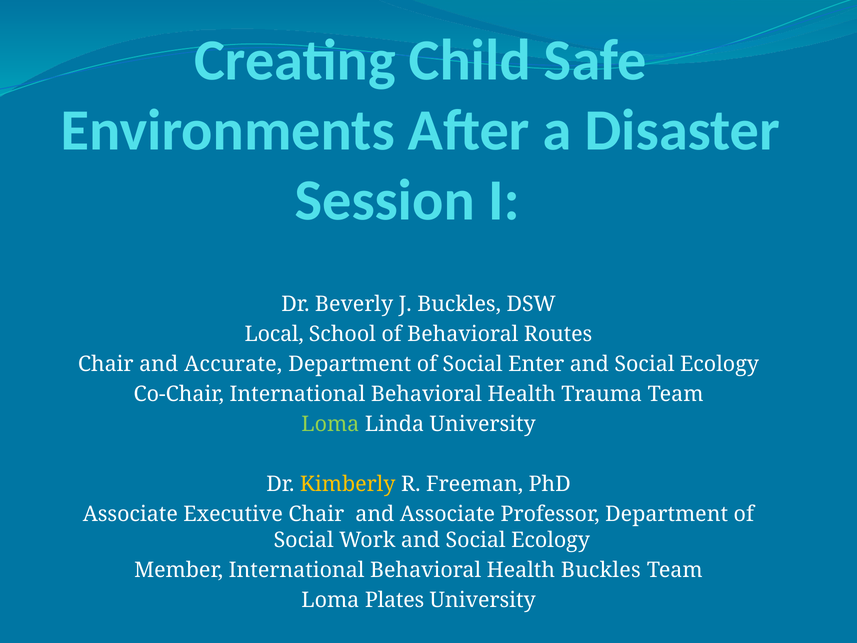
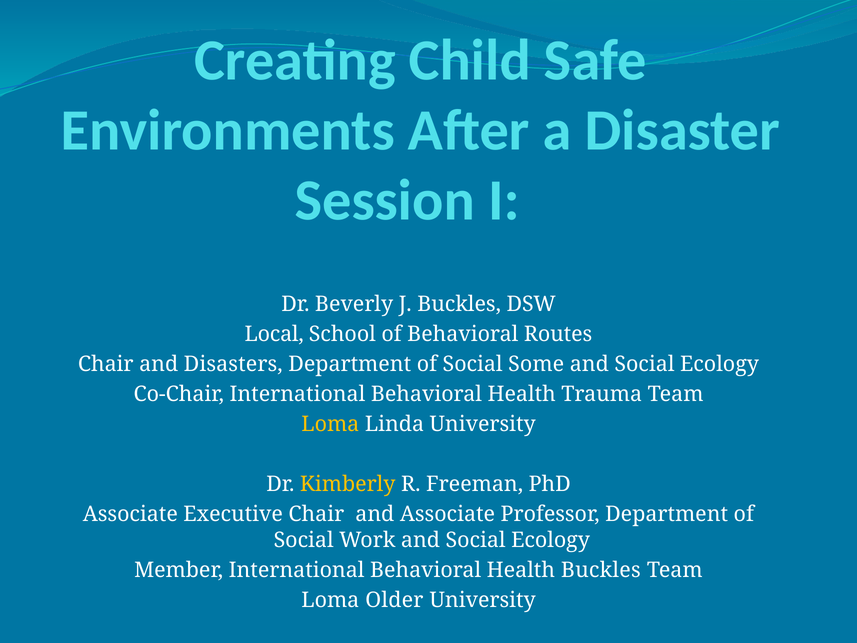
Accurate: Accurate -> Disasters (233, 364)
Enter: Enter -> Some (536, 364)
Loma colour: light green -> yellow (330, 424)
Plates: Plates -> Older (394, 600)
